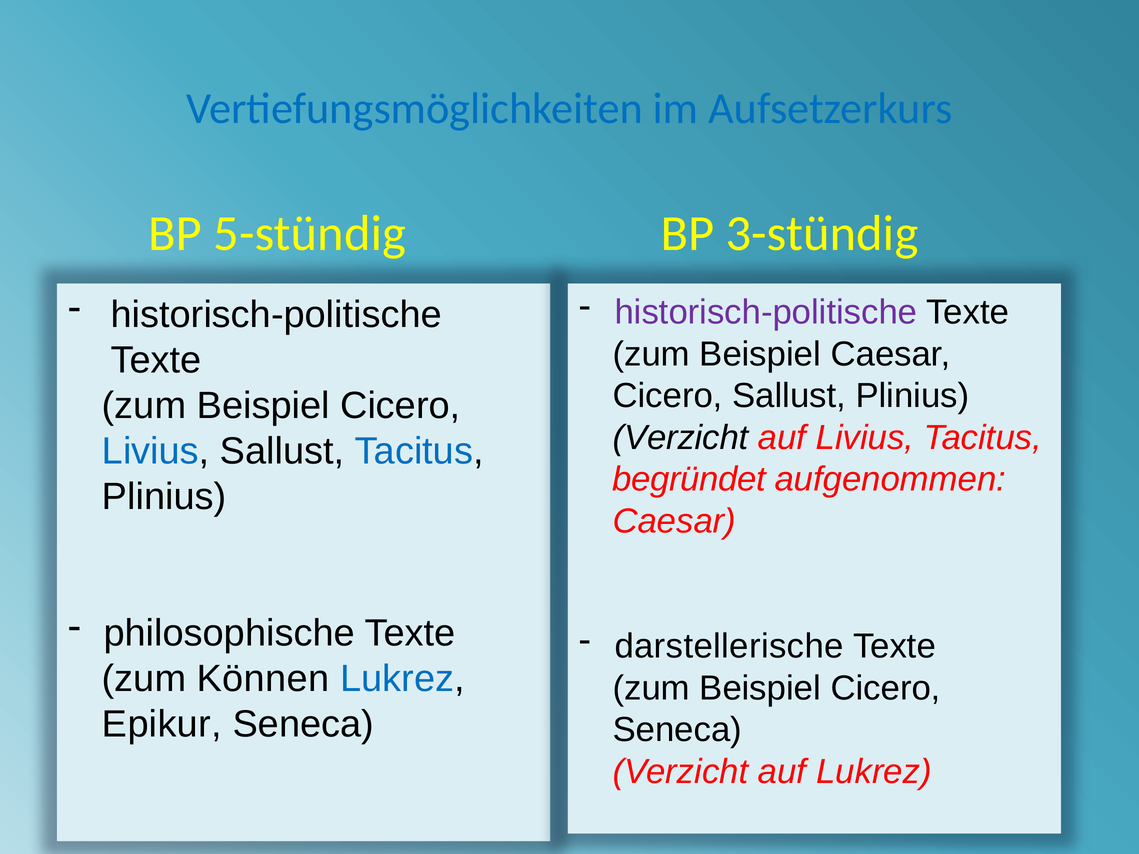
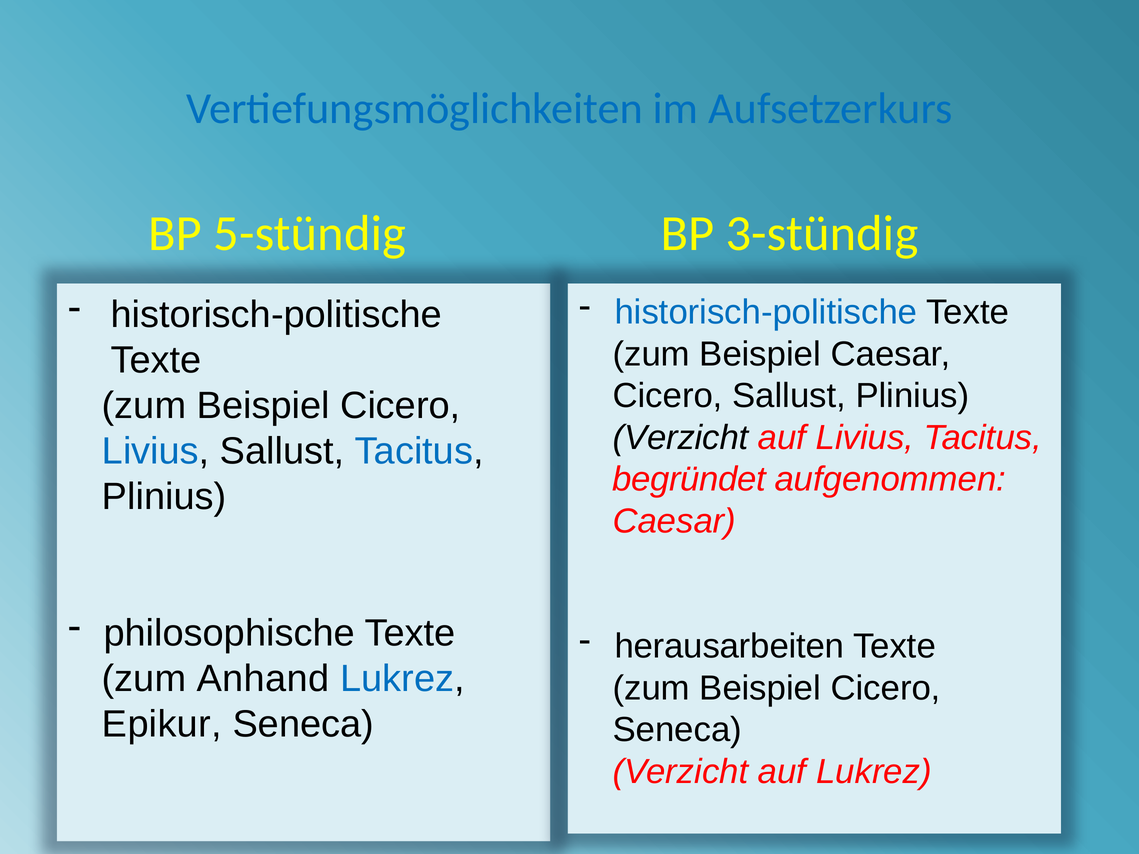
historisch-politische colour: purple -> blue (766, 313)
darstellerische: darstellerische -> herausarbeiten (729, 647)
Können: Können -> Anhand (263, 679)
